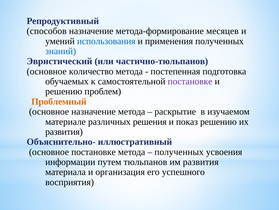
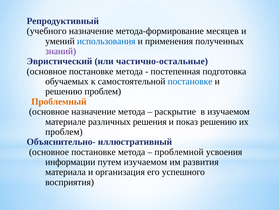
способов: способов -> учебного (47, 31)
знаний colour: blue -> purple (61, 51)
частично-тюльпанов: частично-тюльпанов -> частично-остальные (162, 61)
количество: количество -> постановке (91, 71)
постановке colour: purple -> blue (190, 81)
развития: развития -> проблем (64, 131)
полученных: полученных -> проблемной (179, 151)
путем тюльпанов: тюльпанов -> изучаемом (145, 161)
